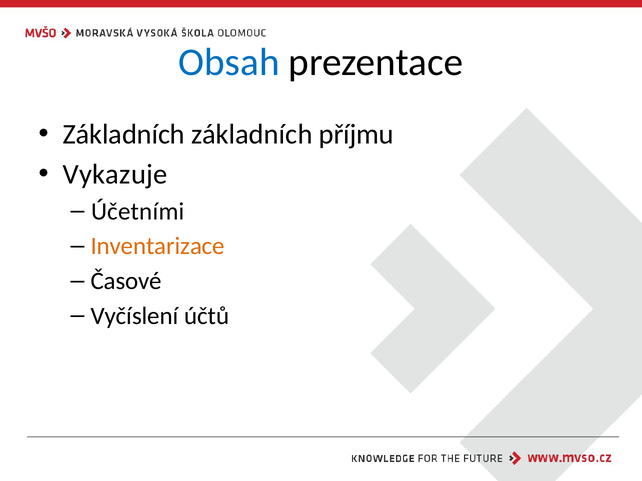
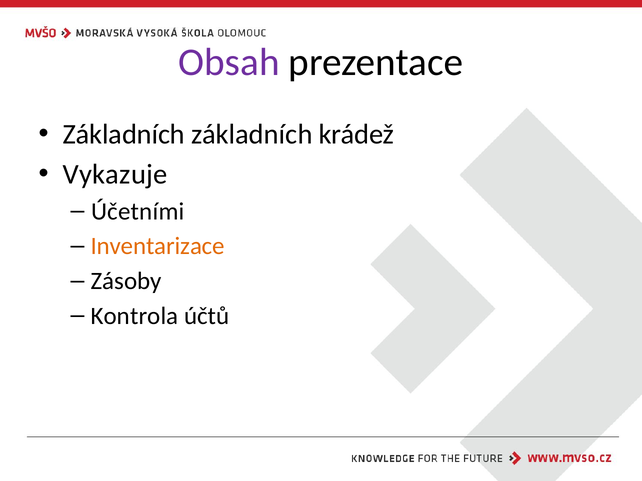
Obsah colour: blue -> purple (229, 62)
příjmu: příjmu -> krádež (356, 135)
Časové: Časové -> Zásoby (126, 281)
Vyčíslení: Vyčíslení -> Kontrola (135, 316)
